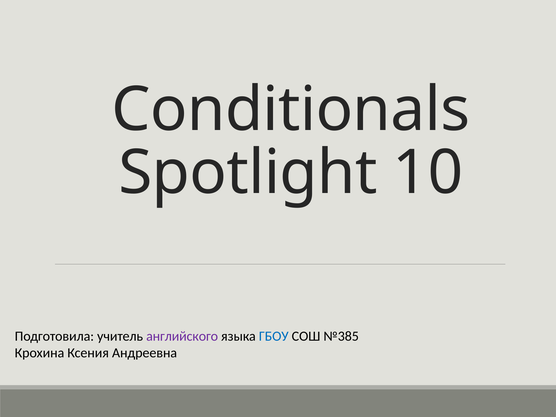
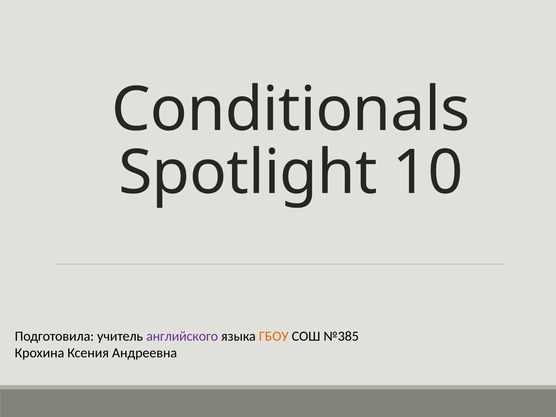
ГБОУ colour: blue -> orange (274, 336)
